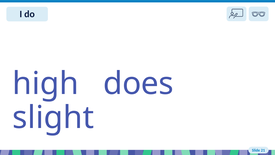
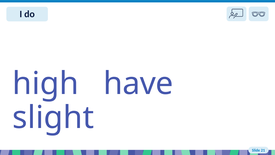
does: does -> have (138, 83)
